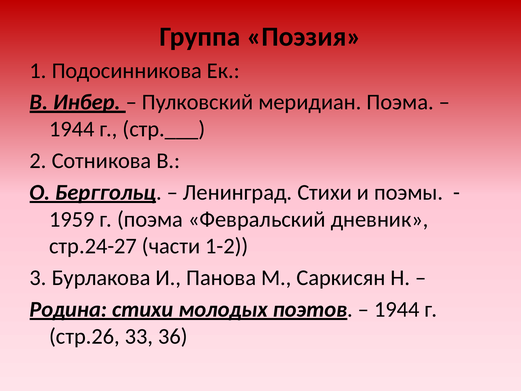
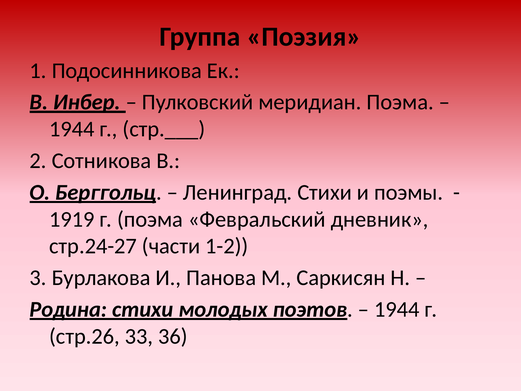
1959: 1959 -> 1919 (72, 219)
